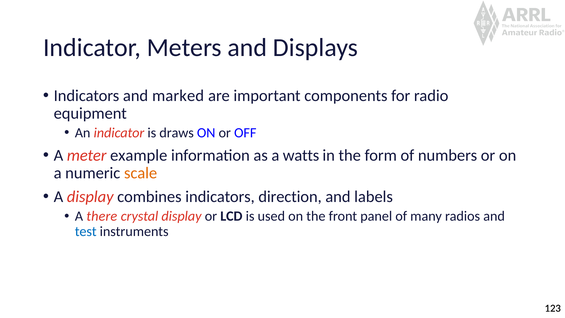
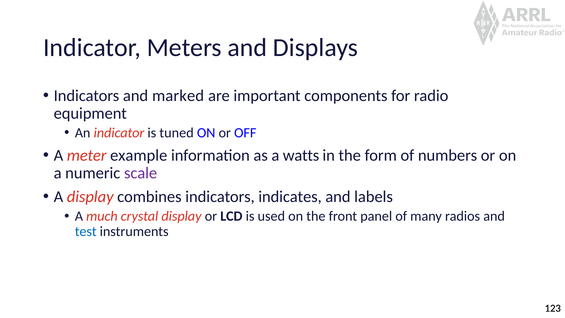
draws: draws -> tuned (177, 133)
scale colour: orange -> purple (141, 173)
direction: direction -> indicates (290, 197)
there: there -> much (102, 216)
